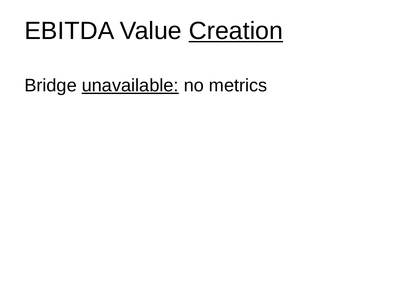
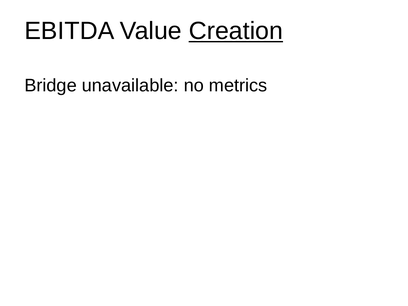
unavailable underline: present -> none (130, 86)
